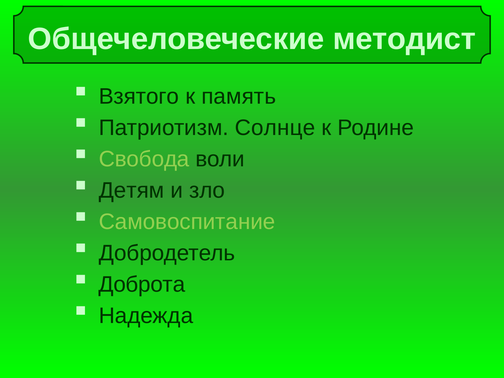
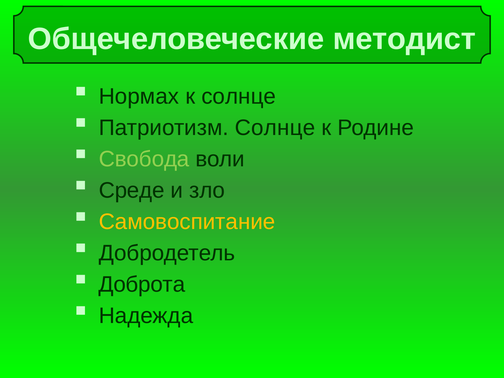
Взятого: Взятого -> Нормах (139, 96)
к память: память -> солнце (239, 96)
Детям: Детям -> Среде (132, 190)
Самовоспитание colour: light green -> yellow (187, 222)
